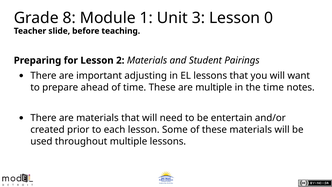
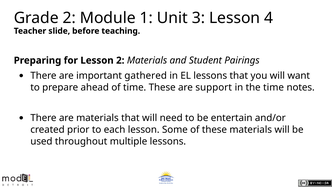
Grade 8: 8 -> 2 (69, 18)
0: 0 -> 4 (269, 18)
adjusting: adjusting -> gathered (146, 76)
are multiple: multiple -> support (214, 87)
